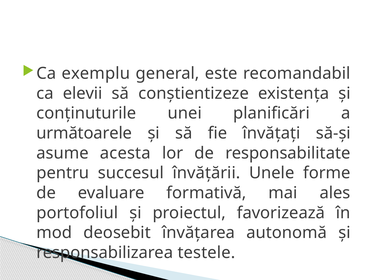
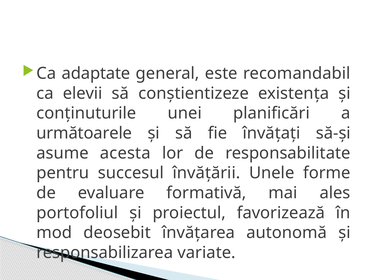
exemplu: exemplu -> adaptate (96, 73)
testele: testele -> variate (207, 252)
